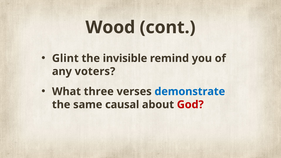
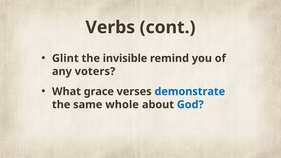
Wood: Wood -> Verbs (110, 27)
three: three -> grace (99, 92)
causal: causal -> whole (122, 105)
God colour: red -> blue (190, 105)
